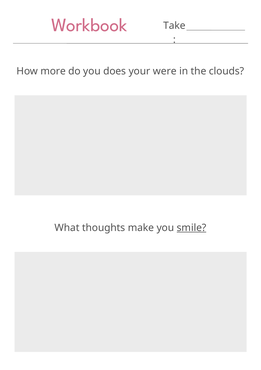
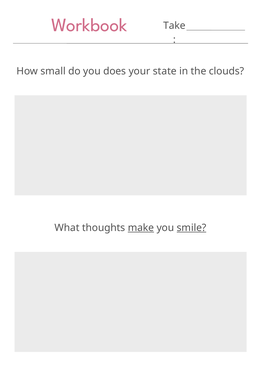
more: more -> small (53, 71)
were: were -> state (165, 71)
make underline: none -> present (141, 227)
